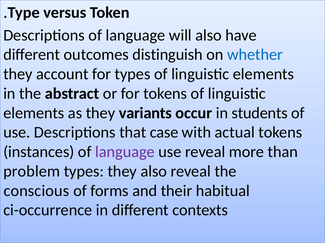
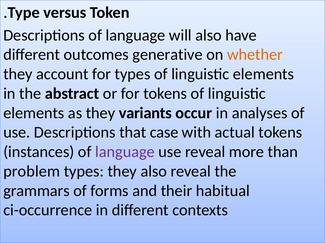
distinguish: distinguish -> generative (168, 55)
whether colour: blue -> orange (255, 55)
students: students -> analyses (260, 113)
conscious: conscious -> grammars (36, 191)
